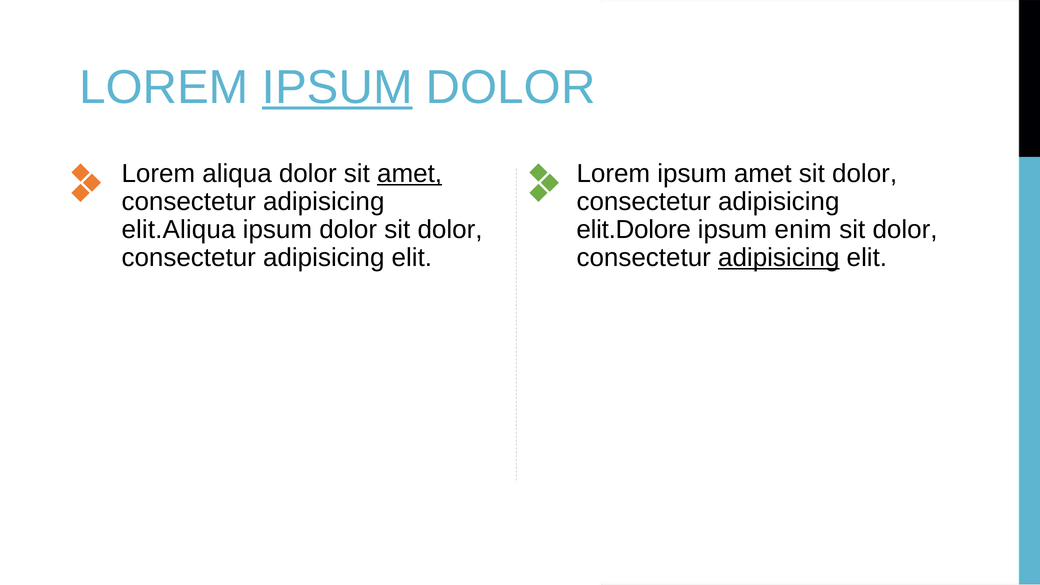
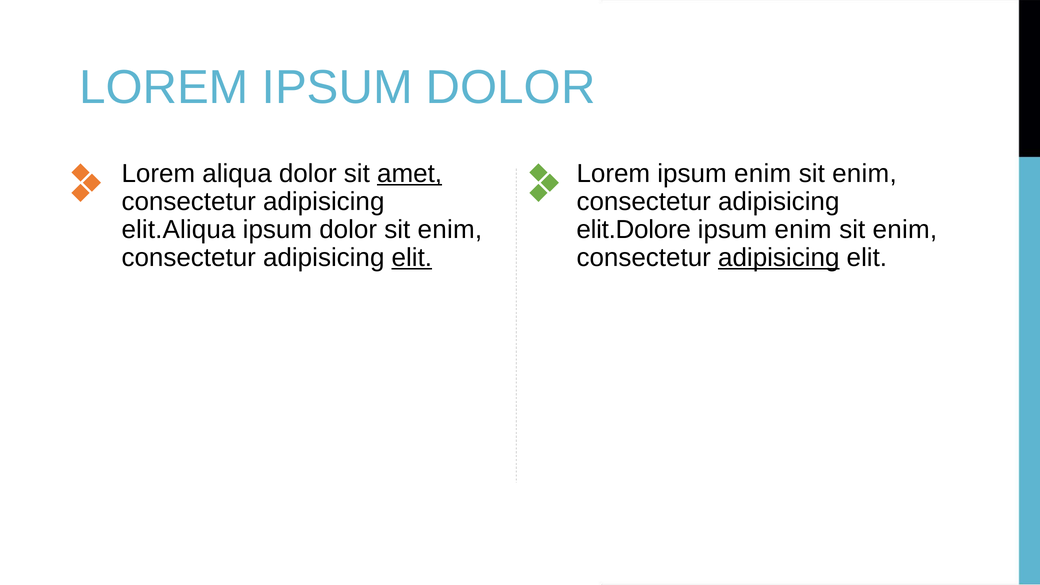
IPSUM underline: present -> none (337, 87)
Lorem ipsum amet: amet -> enim (763, 174)
dolor: dolor -> enim (864, 174)
dolor sit dolor: dolor -> enim (450, 230)
dolor: dolor -> enim (905, 230)
elit underline: none -> present (412, 258)
